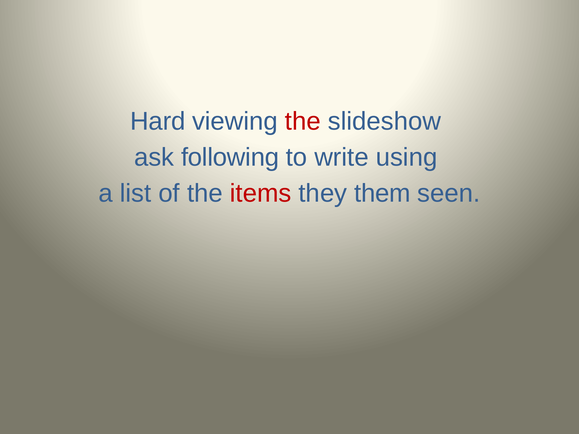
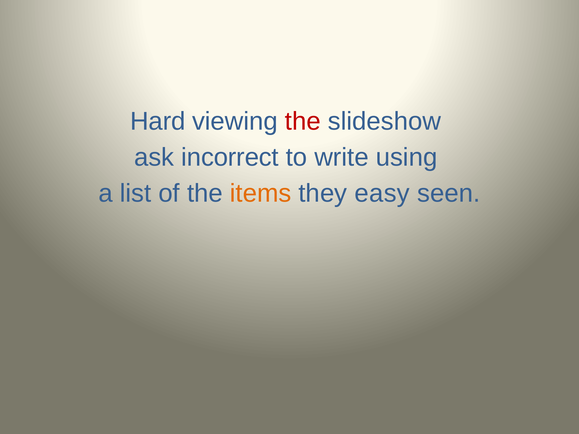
following: following -> incorrect (230, 158)
items colour: red -> orange (261, 194)
them: them -> easy (382, 194)
